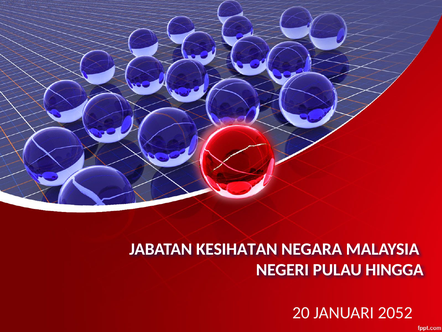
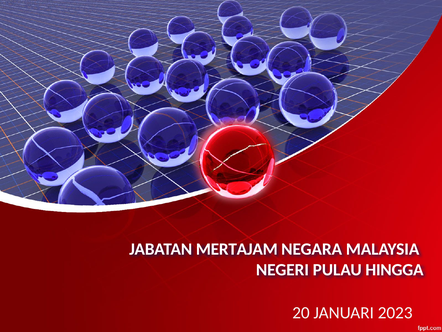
KESIHATAN: KESIHATAN -> MERTAJAM (237, 249)
2052: 2052 -> 2023 (395, 312)
